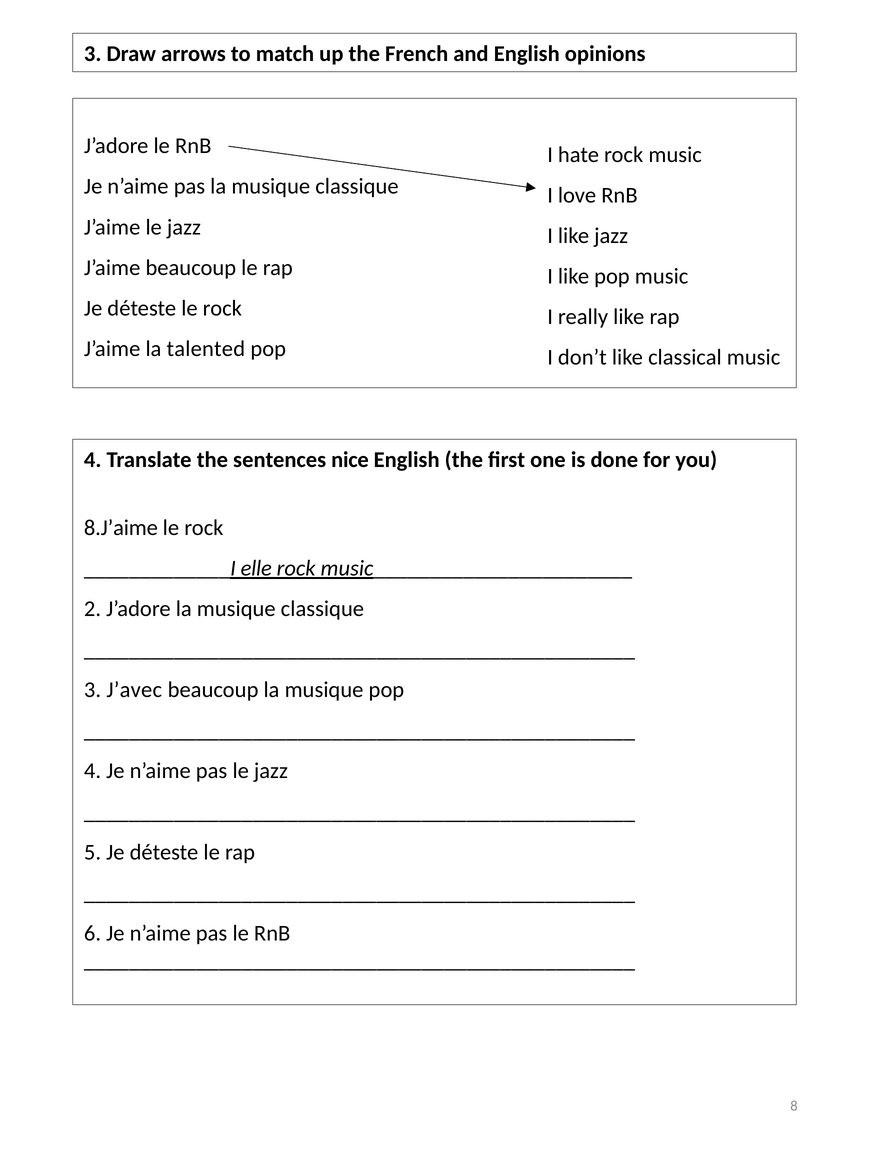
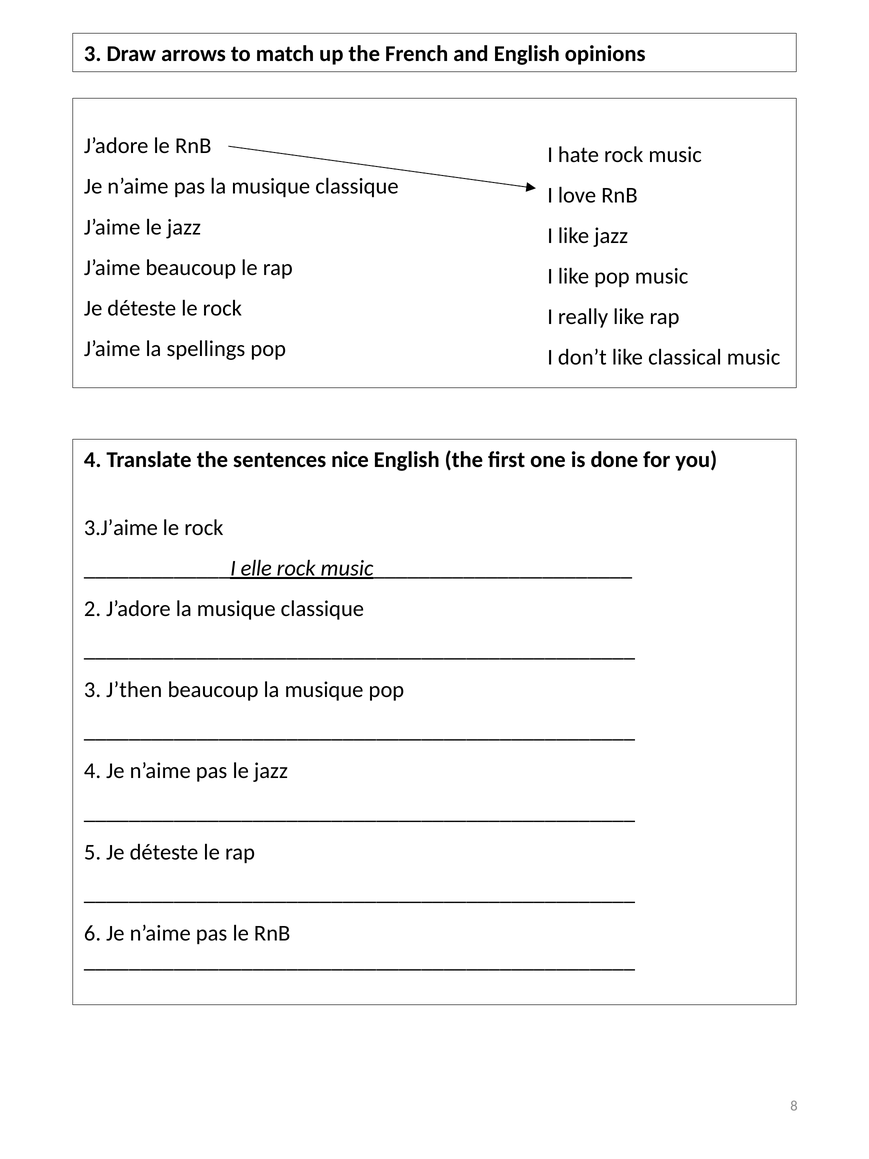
talented: talented -> spellings (206, 349)
8.J’aime: 8.J’aime -> 3.J’aime (121, 527)
J’avec: J’avec -> J’then (134, 690)
